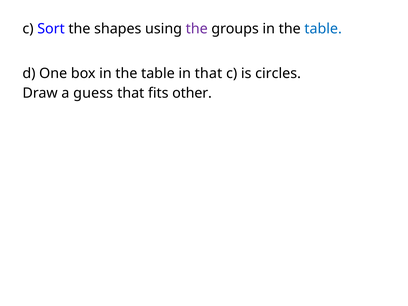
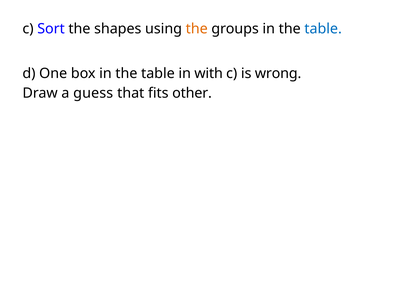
the colour: purple -> orange (197, 29)
in that: that -> with (209, 73)
circles: circles -> wrong (278, 73)
